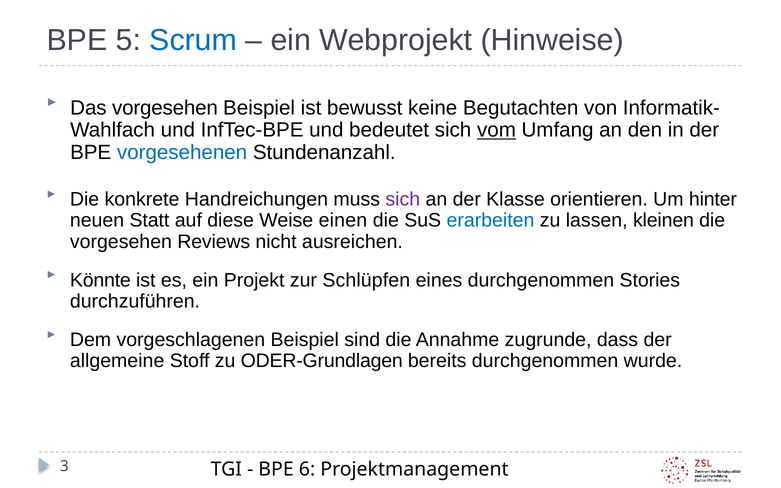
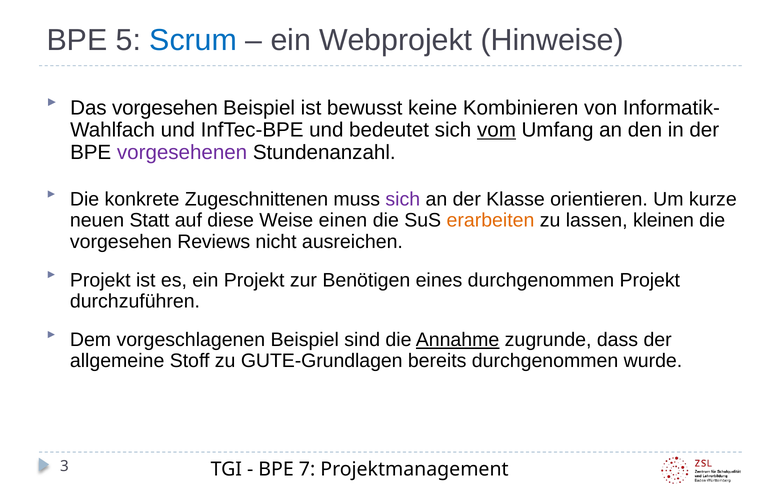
Begutachten: Begutachten -> Kombinieren (521, 108)
vorgesehenen colour: blue -> purple (182, 152)
Handreichungen: Handreichungen -> Zugeschnittenen (256, 199)
hinter: hinter -> kurze (713, 199)
erarbeiten colour: blue -> orange (490, 221)
Könnte: Könnte -> Projekt (100, 280)
Schlüpfen: Schlüpfen -> Benötigen (366, 280)
durchgenommen Stories: Stories -> Projekt (650, 280)
Annahme underline: none -> present (458, 340)
ODER-Grundlagen: ODER-Grundlagen -> GUTE-Grundlagen (322, 361)
6: 6 -> 7 (307, 469)
